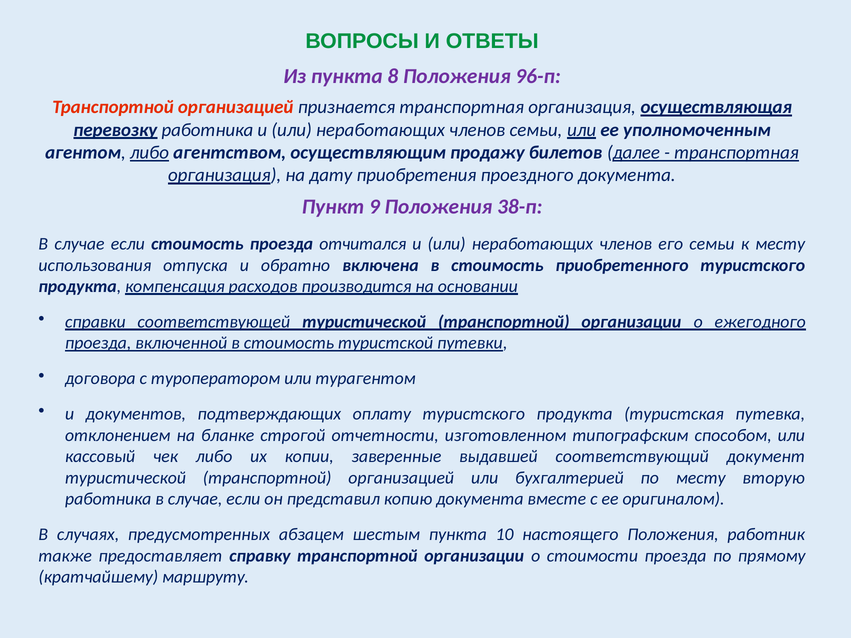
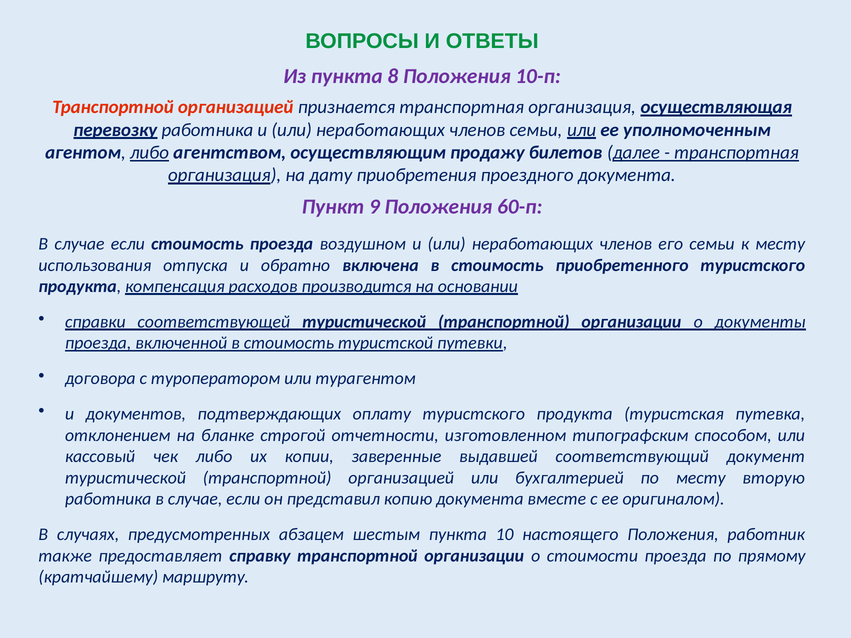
96-п: 96-п -> 10-п (538, 76)
38-п: 38-п -> 60-п (520, 207)
отчитался: отчитался -> воздушном (363, 244)
ежегодного: ежегодного -> документы (760, 322)
